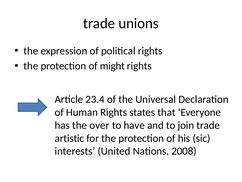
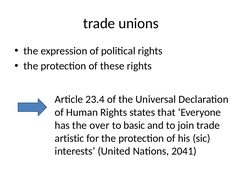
might: might -> these (112, 66)
have: have -> basic (134, 125)
2008: 2008 -> 2041 (184, 151)
